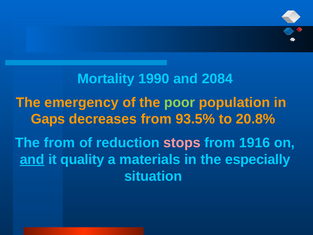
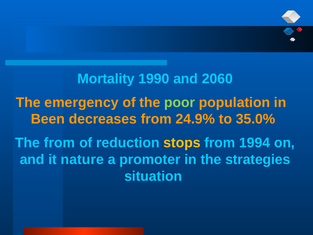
2084: 2084 -> 2060 (217, 79)
Gaps: Gaps -> Been (48, 119)
93.5%: 93.5% -> 24.9% (195, 119)
20.8%: 20.8% -> 35.0% (256, 119)
stops colour: pink -> yellow (182, 143)
1916: 1916 -> 1994 (255, 143)
and underline: present -> none (32, 159)
quality: quality -> nature (82, 159)
materials: materials -> promoter (150, 159)
especially: especially -> strategies (258, 159)
